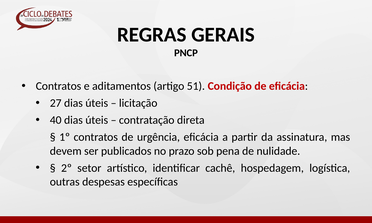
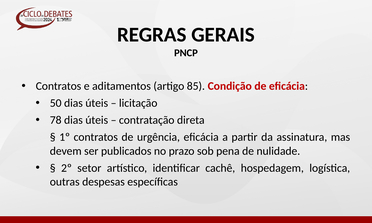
51: 51 -> 85 (196, 86)
27: 27 -> 50 (56, 103)
40: 40 -> 78 (56, 120)
